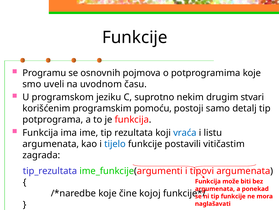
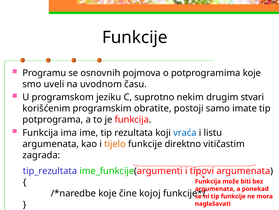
pomoću: pomoću -> obratite (153, 108)
detalj: detalj -> imate (245, 108)
tijelo colour: blue -> orange (115, 143)
postavili: postavili -> direktno (183, 143)
